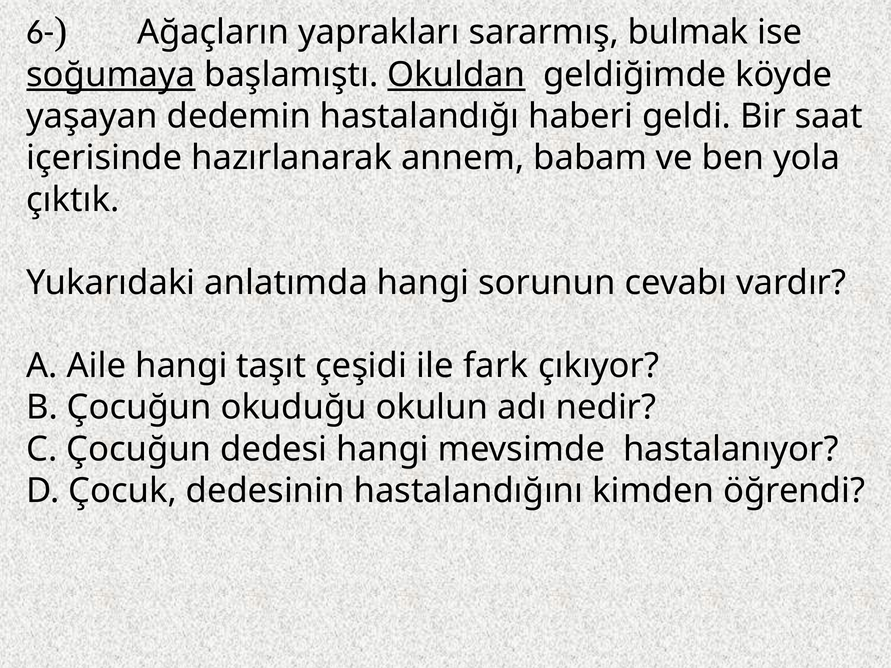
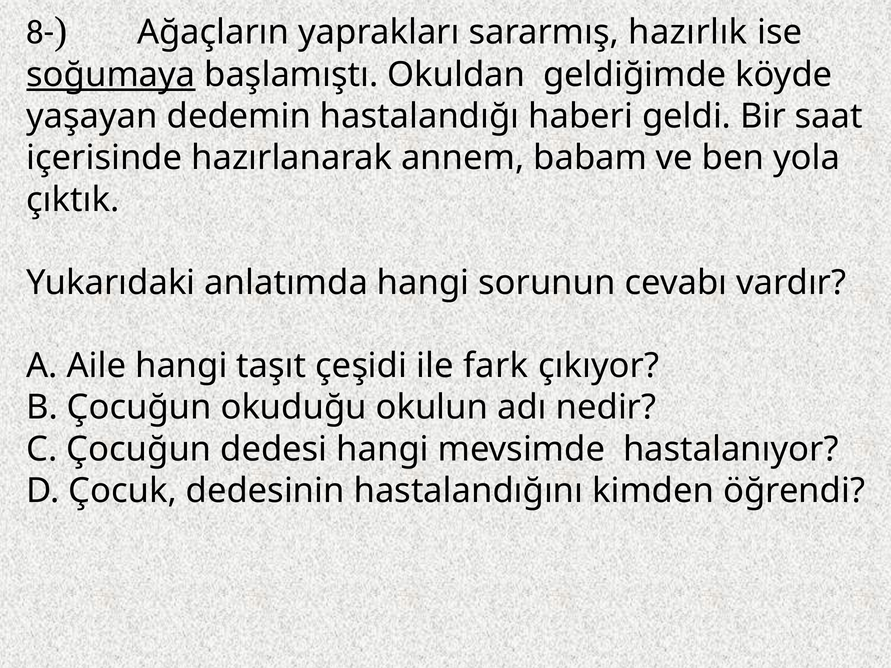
6-: 6- -> 8- (40, 32)
bulmak: bulmak -> hazırlık (688, 32)
Okuldan underline: present -> none (456, 75)
